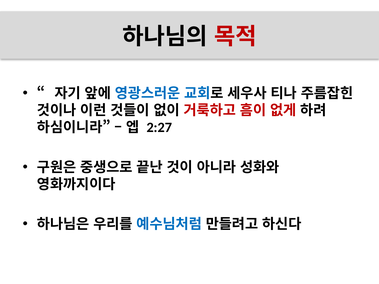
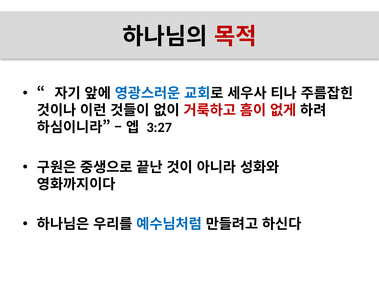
2:27: 2:27 -> 3:27 (159, 128)
